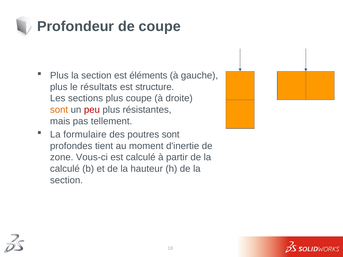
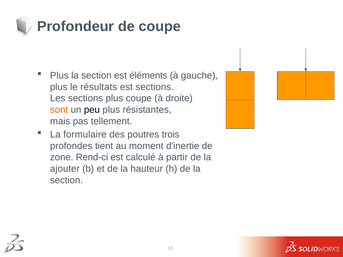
est structure: structure -> sections (155, 87)
peu colour: red -> black (92, 110)
poutres sont: sont -> trois (171, 135)
Vous-ci: Vous-ci -> Rend-ci (92, 157)
calculé: calculé -> ajouter (65, 169)
